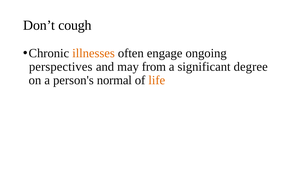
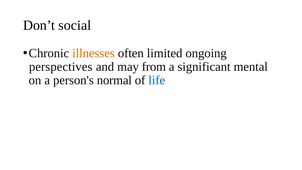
cough: cough -> social (75, 25)
engage: engage -> limited (165, 53)
degree: degree -> mental (251, 67)
life colour: orange -> blue (157, 80)
